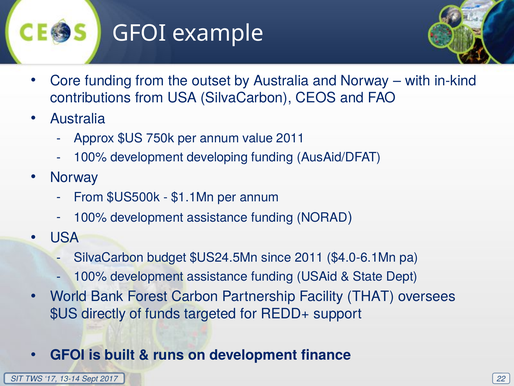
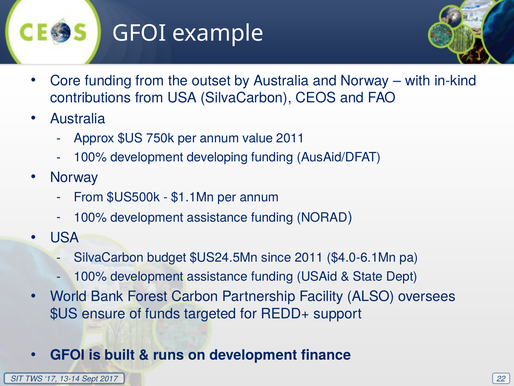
THAT: THAT -> ALSO (371, 296)
directly: directly -> ensure (104, 313)
